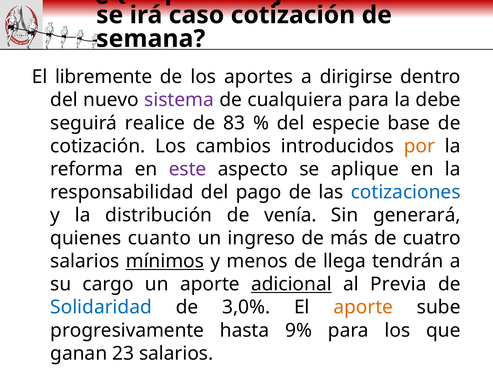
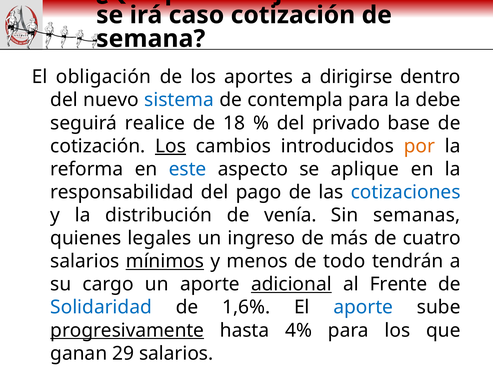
libremente: libremente -> obligación (103, 77)
sistema colour: purple -> blue (179, 100)
cualquiera: cualquiera -> contempla (295, 100)
83: 83 -> 18 (234, 123)
especie: especie -> privado (346, 123)
Los underline: none -> present (171, 146)
este colour: purple -> blue (188, 169)
generará: generará -> semanas (417, 215)
cuanto: cuanto -> legales (160, 238)
llega: llega -> todo (344, 261)
Previa: Previa -> Frente (399, 284)
3,0%: 3,0% -> 1,6% (246, 307)
aporte colour: orange -> blue (363, 307)
progresivamente underline: none -> present (127, 330)
9%: 9% -> 4% (299, 330)
23: 23 -> 29 (123, 353)
